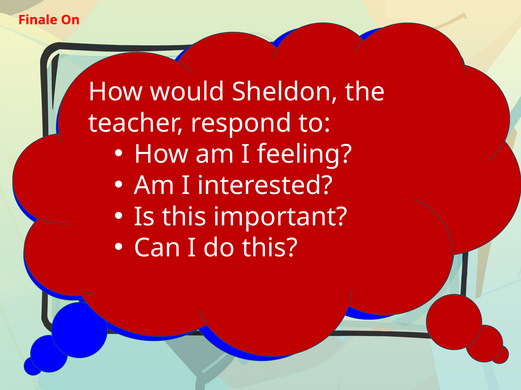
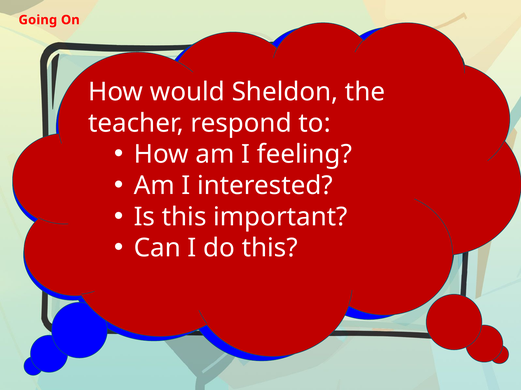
Finale: Finale -> Going (38, 20)
